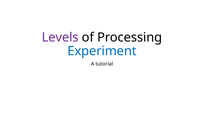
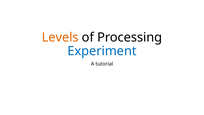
Levels colour: purple -> orange (60, 37)
